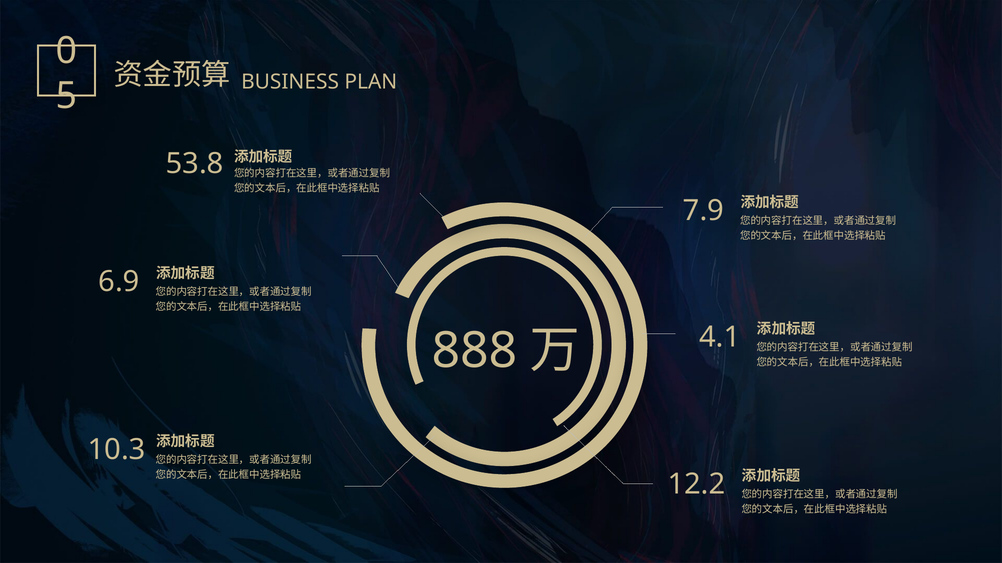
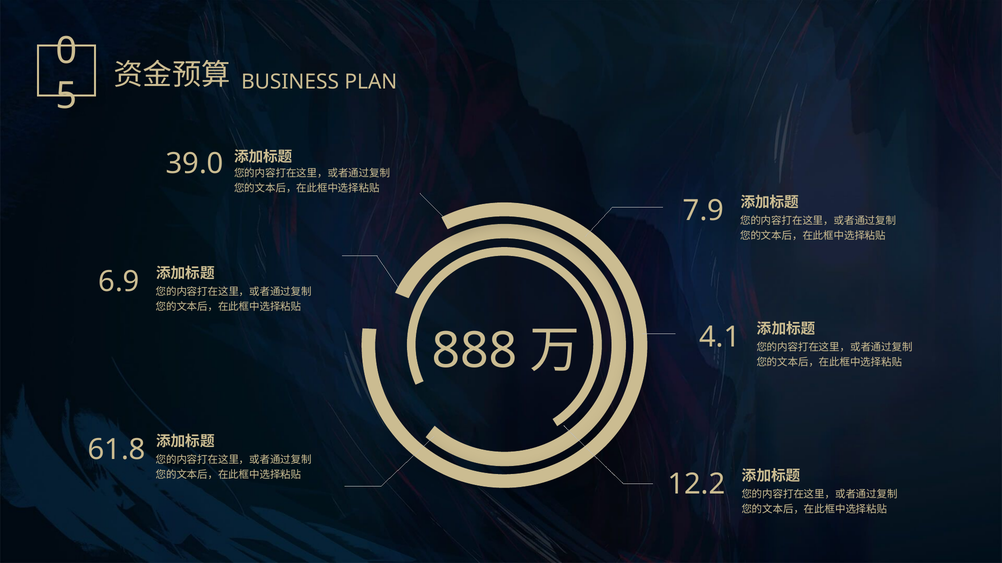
53.8: 53.8 -> 39.0 (195, 164)
10.3: 10.3 -> 61.8 (117, 450)
